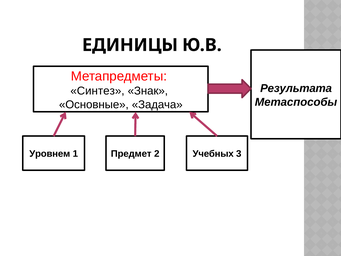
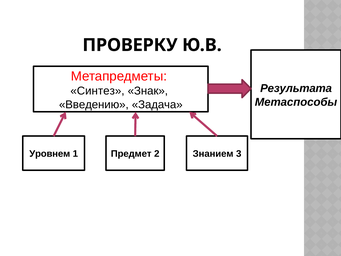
ЕДИНИЦЫ: ЕДИНИЦЫ -> ПРОВЕРКУ (130, 45)
Основные: Основные -> Введению (94, 104)
Учебных: Учебных -> Знанием (213, 154)
